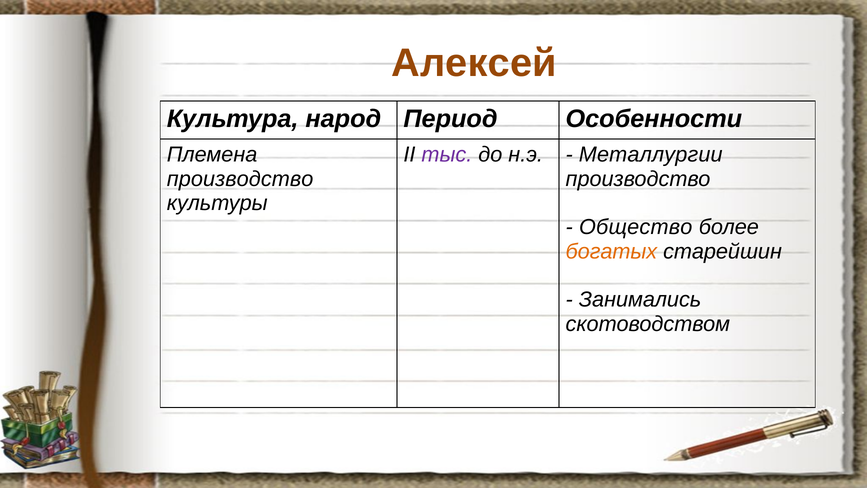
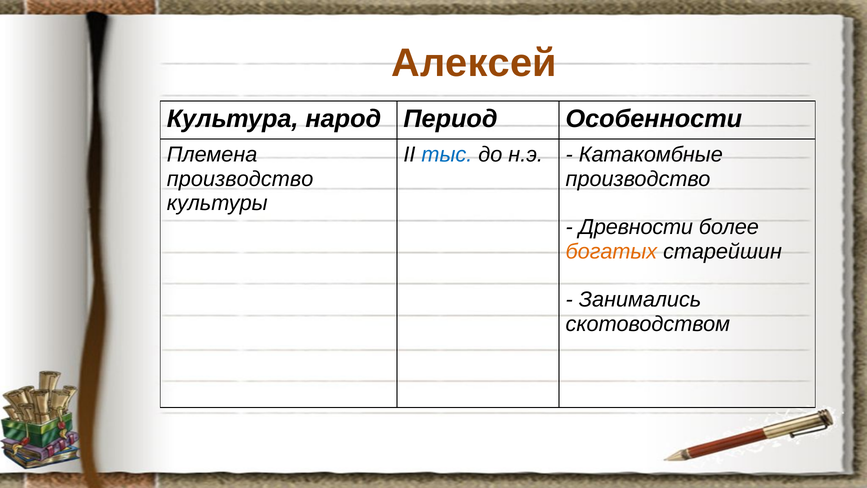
тыс colour: purple -> blue (447, 155)
Металлургии: Металлургии -> Катакомбные (651, 155)
Общество: Общество -> Древности (636, 227)
